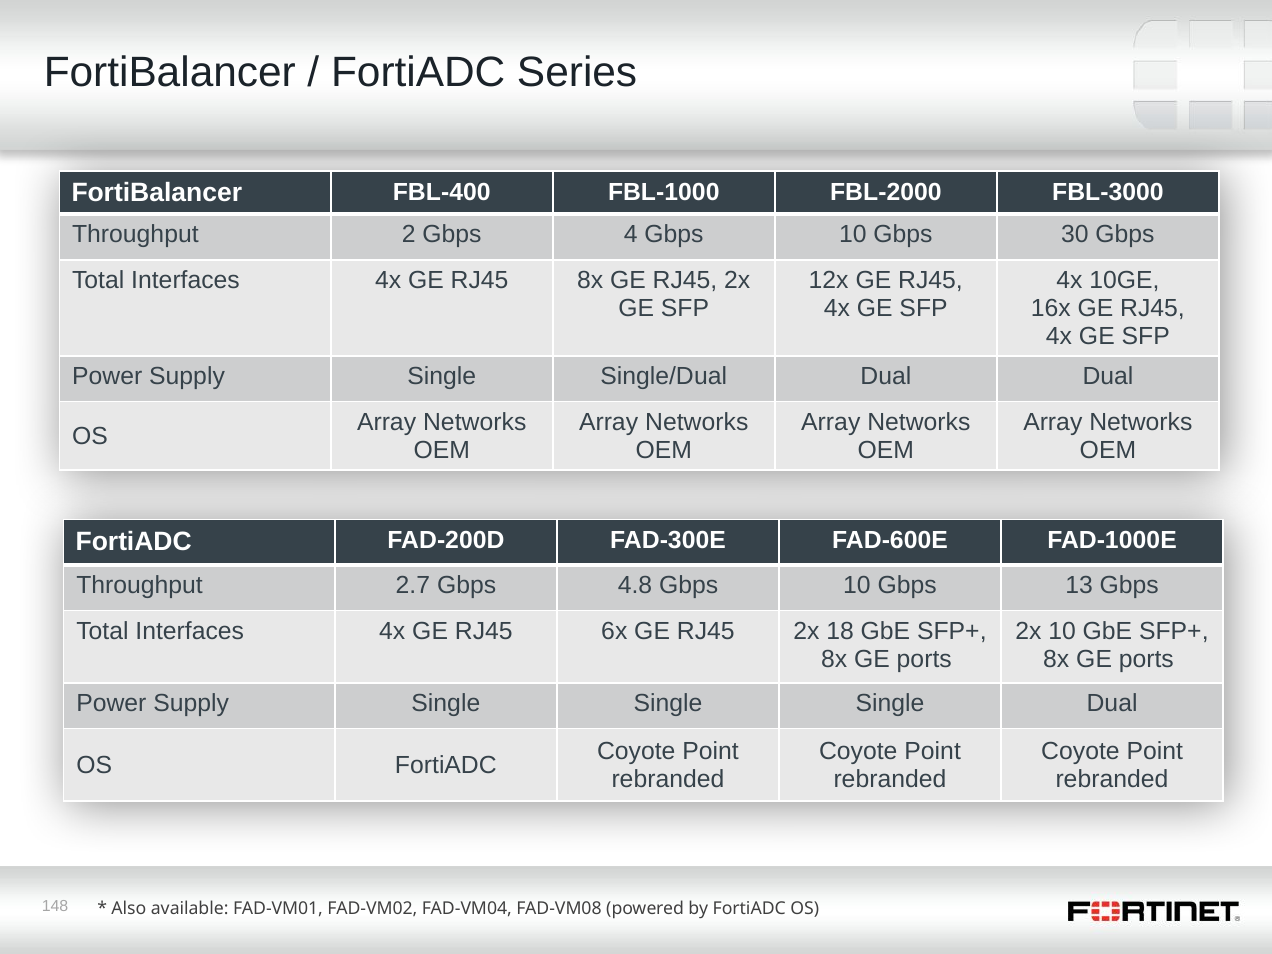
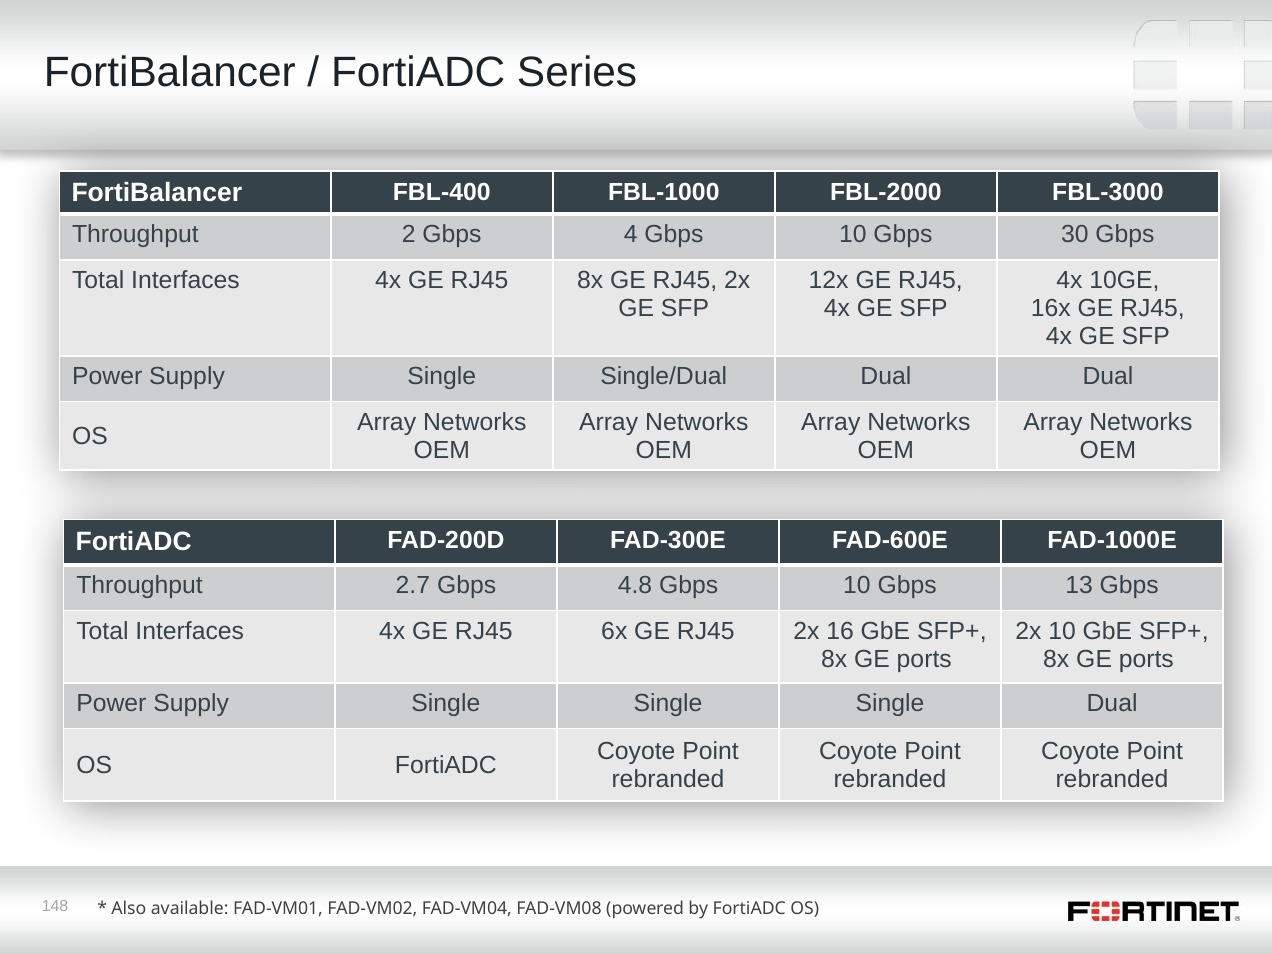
18: 18 -> 16 (840, 631)
